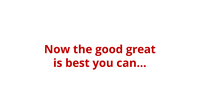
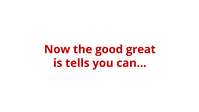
best: best -> tells (77, 63)
